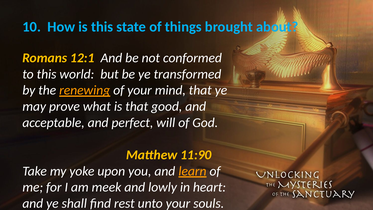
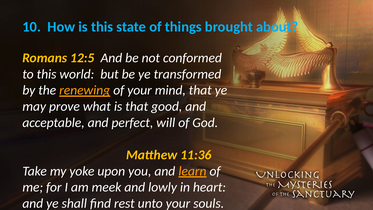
12:1: 12:1 -> 12:5 (82, 58)
11:90: 11:90 -> 11:36 (196, 155)
